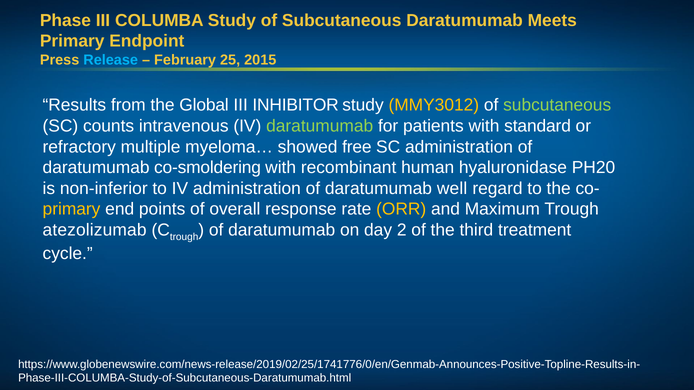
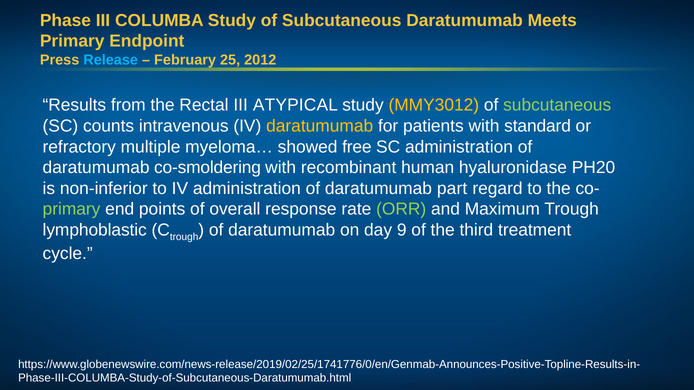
2015: 2015 -> 2012 (260, 60)
Global: Global -> Rectal (204, 105)
INHIBITOR: INHIBITOR -> ATYPICAL (295, 105)
daratumumab colour: light green -> yellow (320, 126)
well: well -> part (452, 189)
primary colour: yellow -> light green (72, 209)
ORR colour: yellow -> light green (401, 209)
atezolizumab: atezolizumab -> lymphoblastic (95, 230)
2: 2 -> 9 (402, 230)
